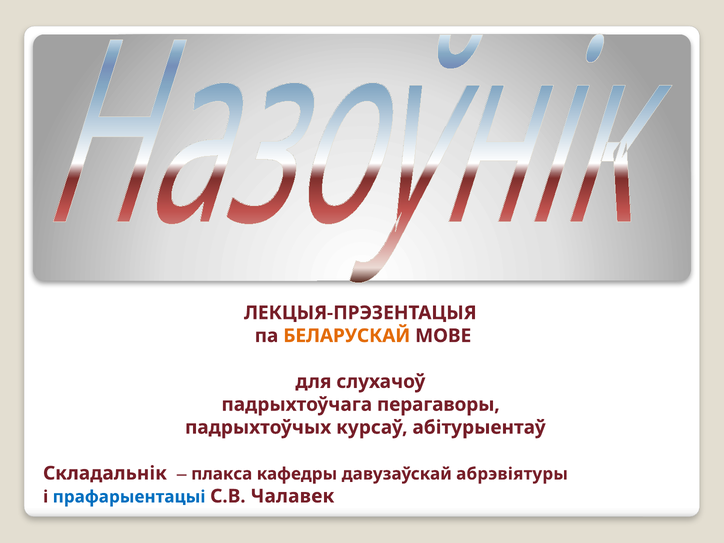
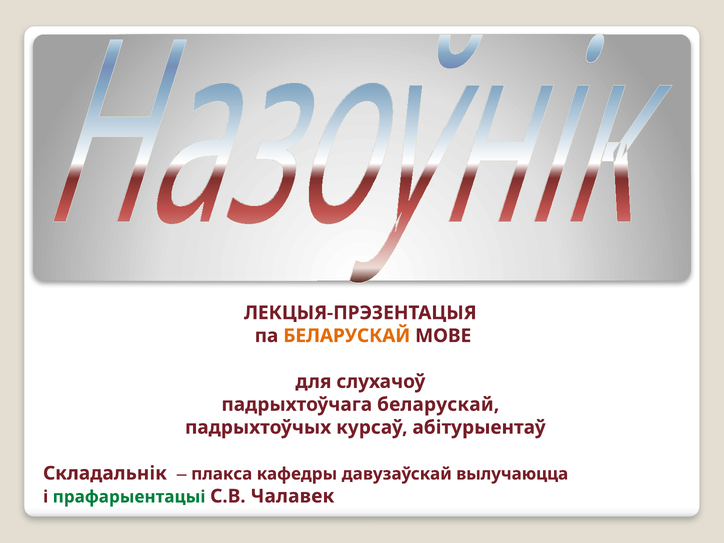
падрыхтоўчага перагаворы: перагаворы -> беларускай (438, 405)
абрэвіятуры: абрэвіятуры -> вылучаюцца (512, 474)
прафарыентацыі colour: blue -> green (129, 497)
